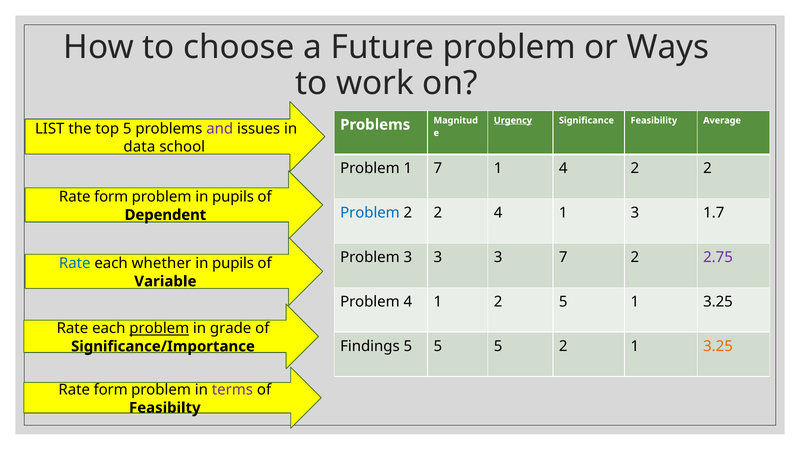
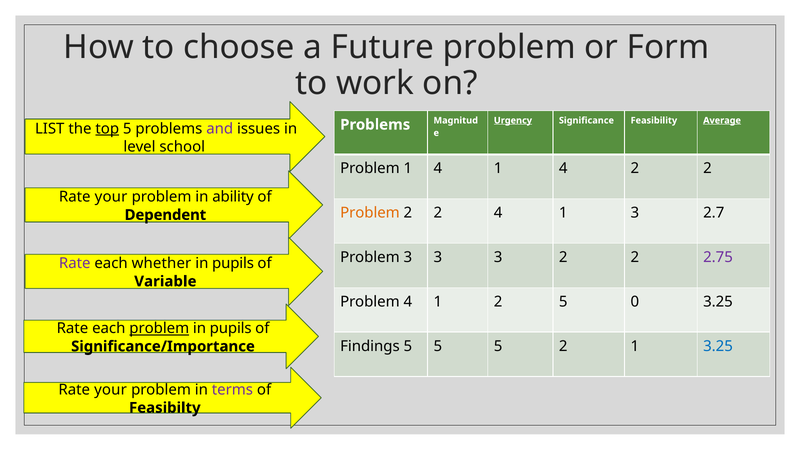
Ways: Ways -> Form (668, 47)
Average underline: none -> present (722, 120)
top underline: none -> present (107, 129)
data: data -> level (139, 147)
Problem 1 7: 7 -> 4 (438, 169)
form: form -> your (111, 197)
problem in pupils: pupils -> ability (233, 197)
Problem colour: blue -> orange (370, 213)
1.7: 1.7 -> 2.7 (714, 213)
3 7: 7 -> 2 (563, 257)
Rate colour: blue -> purple (75, 263)
5 1: 1 -> 0 (635, 302)
grade: grade -> pupils (231, 328)
3.25 colour: orange -> blue (718, 346)
form: form -> your (111, 390)
